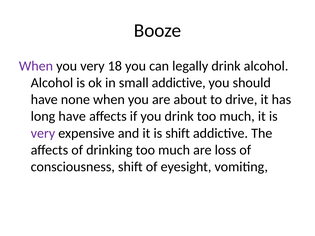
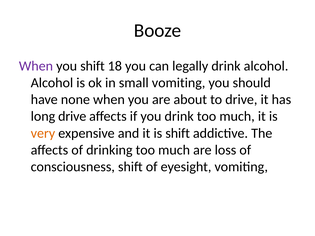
you very: very -> shift (92, 66)
small addictive: addictive -> vomiting (179, 83)
long have: have -> drive (72, 116)
very colour: purple -> orange (43, 133)
